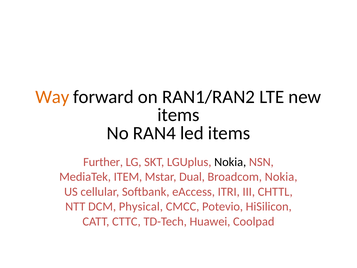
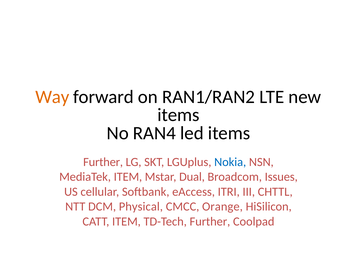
Nokia colour: black -> blue (230, 162)
Broadcom Nokia: Nokia -> Issues (281, 177)
Potevio: Potevio -> Orange (222, 206)
CATT CTTC: CTTC -> ITEM (126, 221)
TD-Tech Huawei: Huawei -> Further (210, 221)
